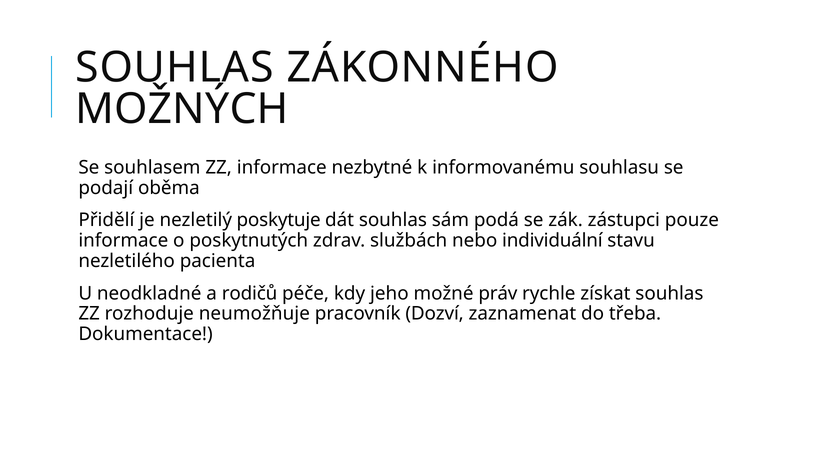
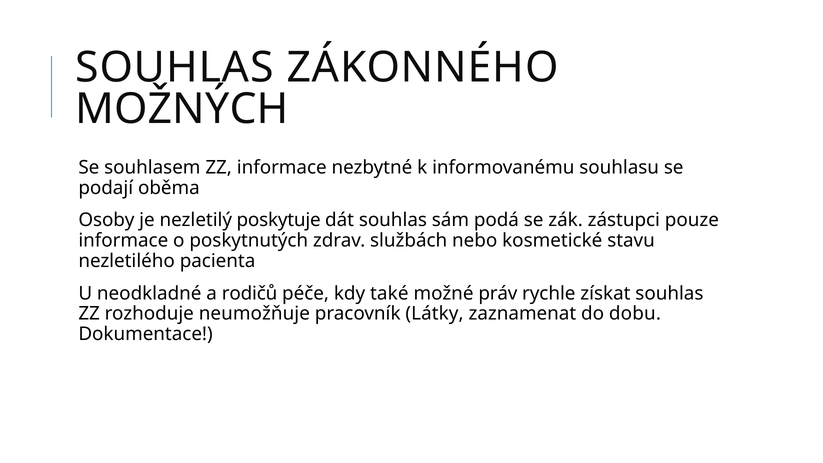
Přidělí: Přidělí -> Osoby (106, 220)
individuální: individuální -> kosmetické (552, 241)
jeho: jeho -> také (389, 293)
Dozví: Dozví -> Látky (435, 314)
třeba: třeba -> dobu (635, 314)
